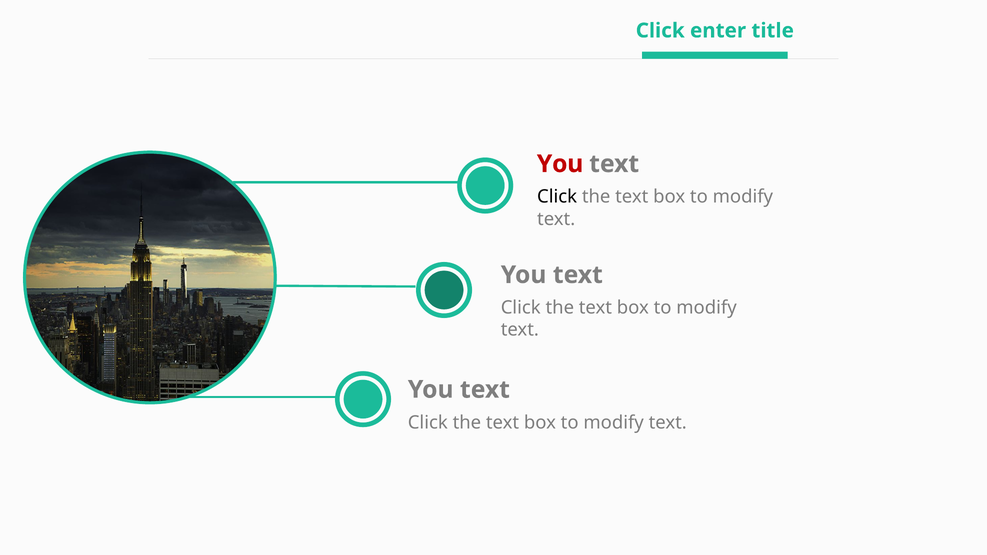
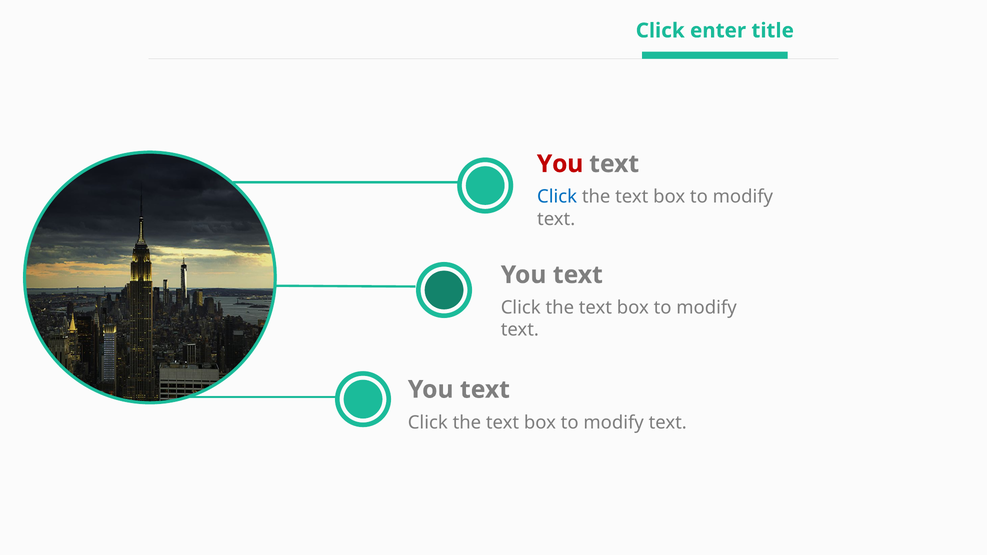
Click colour: black -> blue (557, 197)
